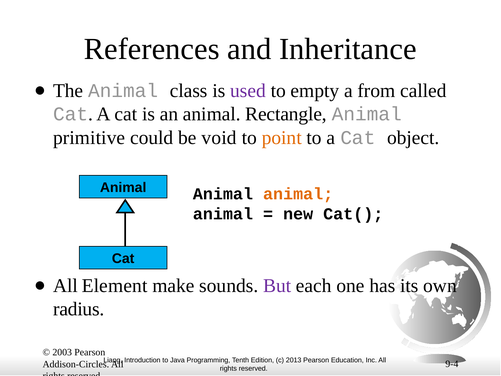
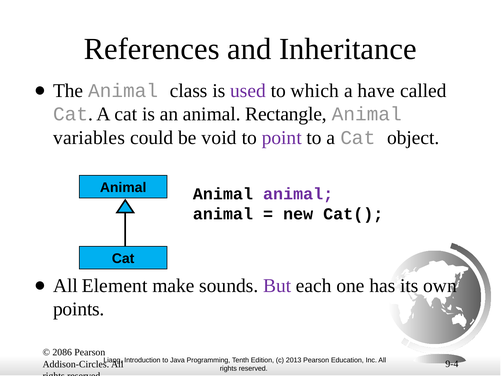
empty: empty -> which (315, 91)
from: from -> have (376, 91)
primitive: primitive -> variables (89, 138)
point colour: orange -> purple (282, 138)
animal colour: orange -> purple (298, 194)
radius: radius -> points (79, 309)
2003: 2003 -> 2086 (62, 352)
